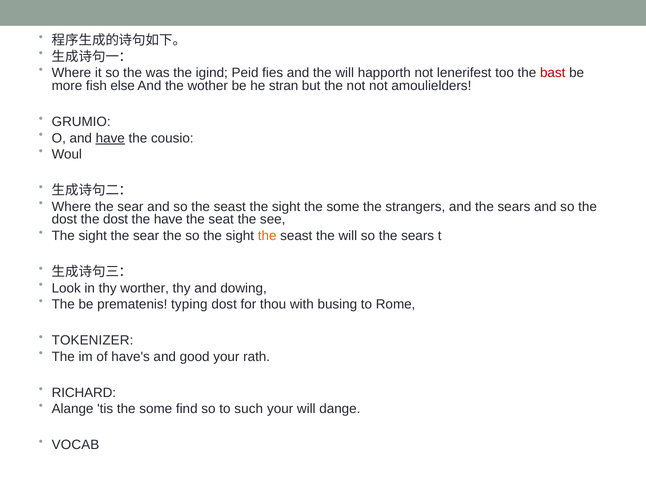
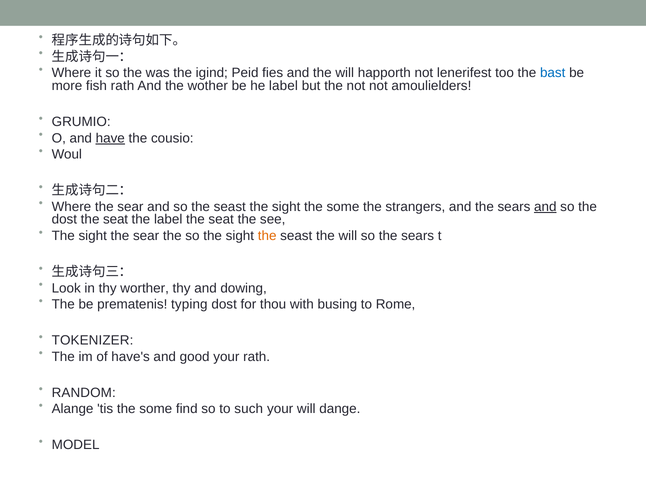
bast colour: red -> blue (553, 73)
fish else: else -> rath (122, 86)
he stran: stran -> label (283, 86)
and underline: none -> present (545, 207)
dost: dost -> seat (116, 220)
the have: have -> label (168, 220)
RICHARD: RICHARD -> RANDOM (84, 393)
VOCAB: VOCAB -> MODEL (76, 445)
